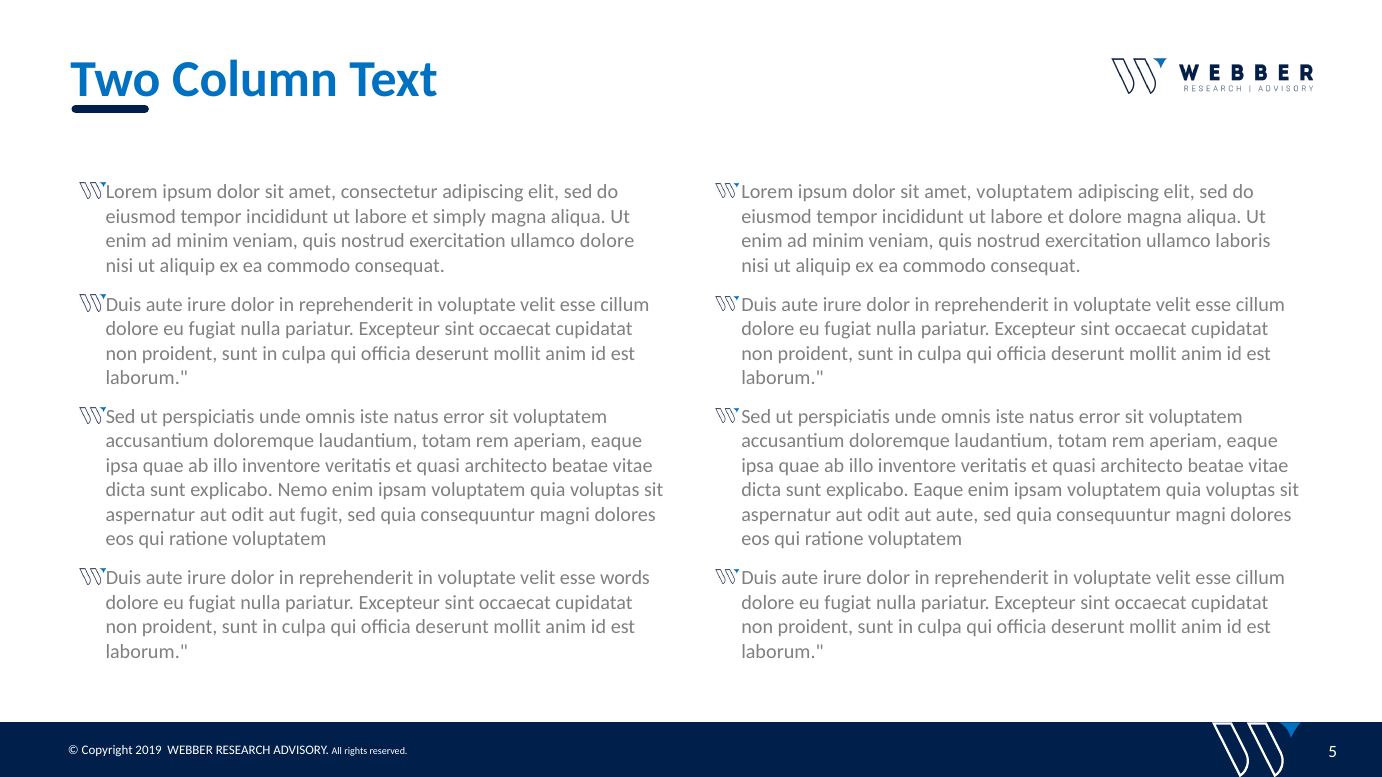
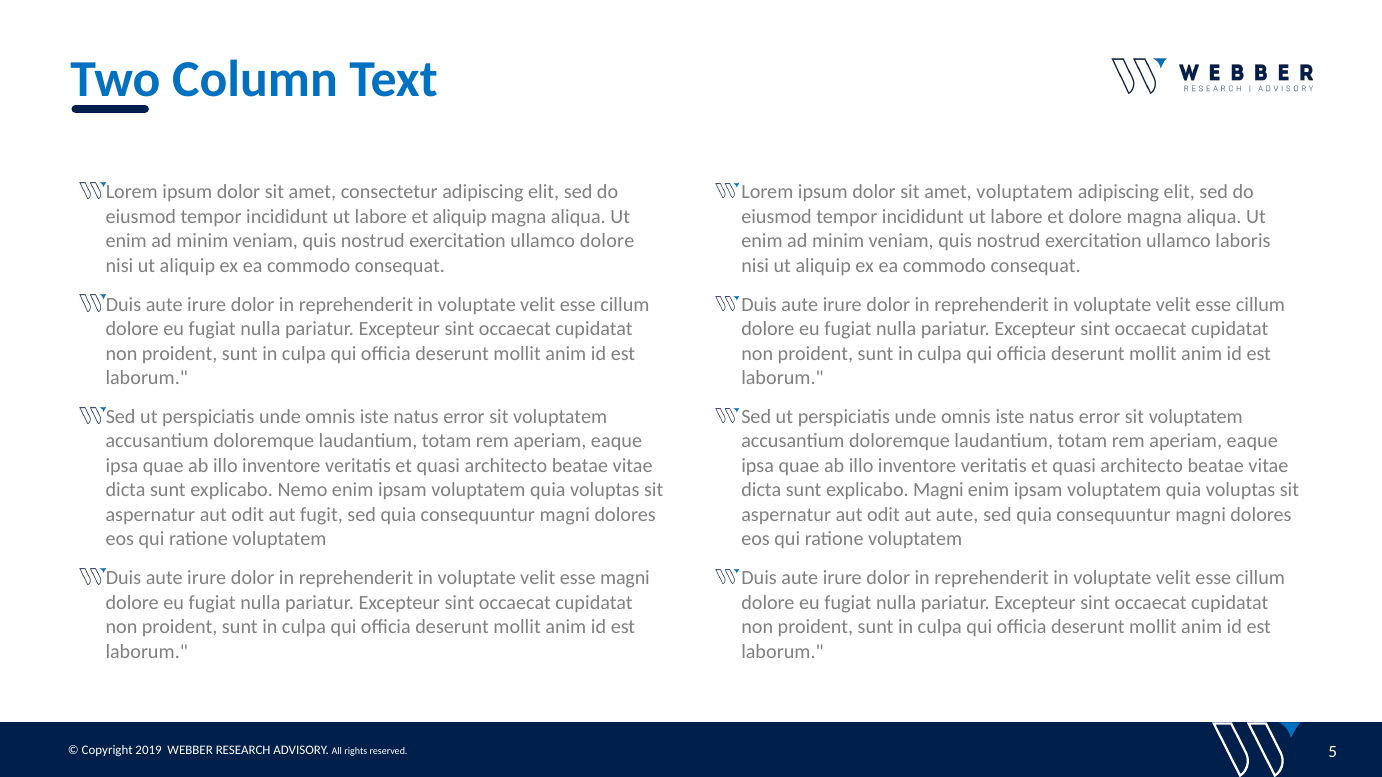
et simply: simply -> aliquip (460, 217)
explicabo Eaque: Eaque -> Magni (938, 490)
esse words: words -> magni (625, 578)
